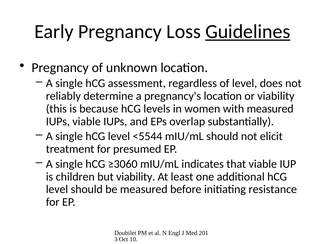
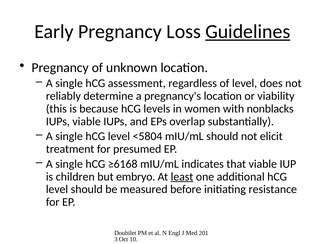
with measured: measured -> nonblacks (270, 109)
<5544: <5544 -> <5804 (148, 136)
≥3060: ≥3060 -> ≥6168 (123, 164)
but viability: viability -> embryo (136, 176)
least underline: none -> present (182, 176)
